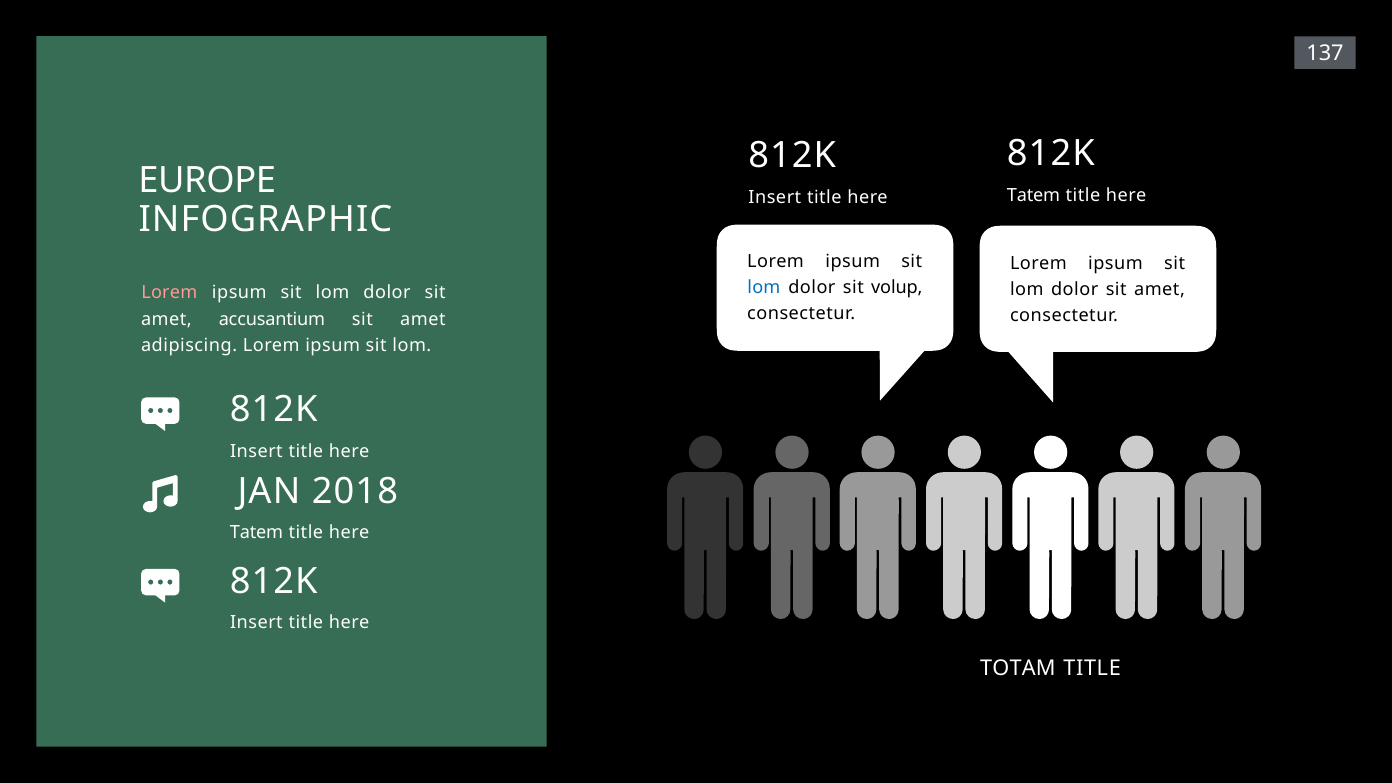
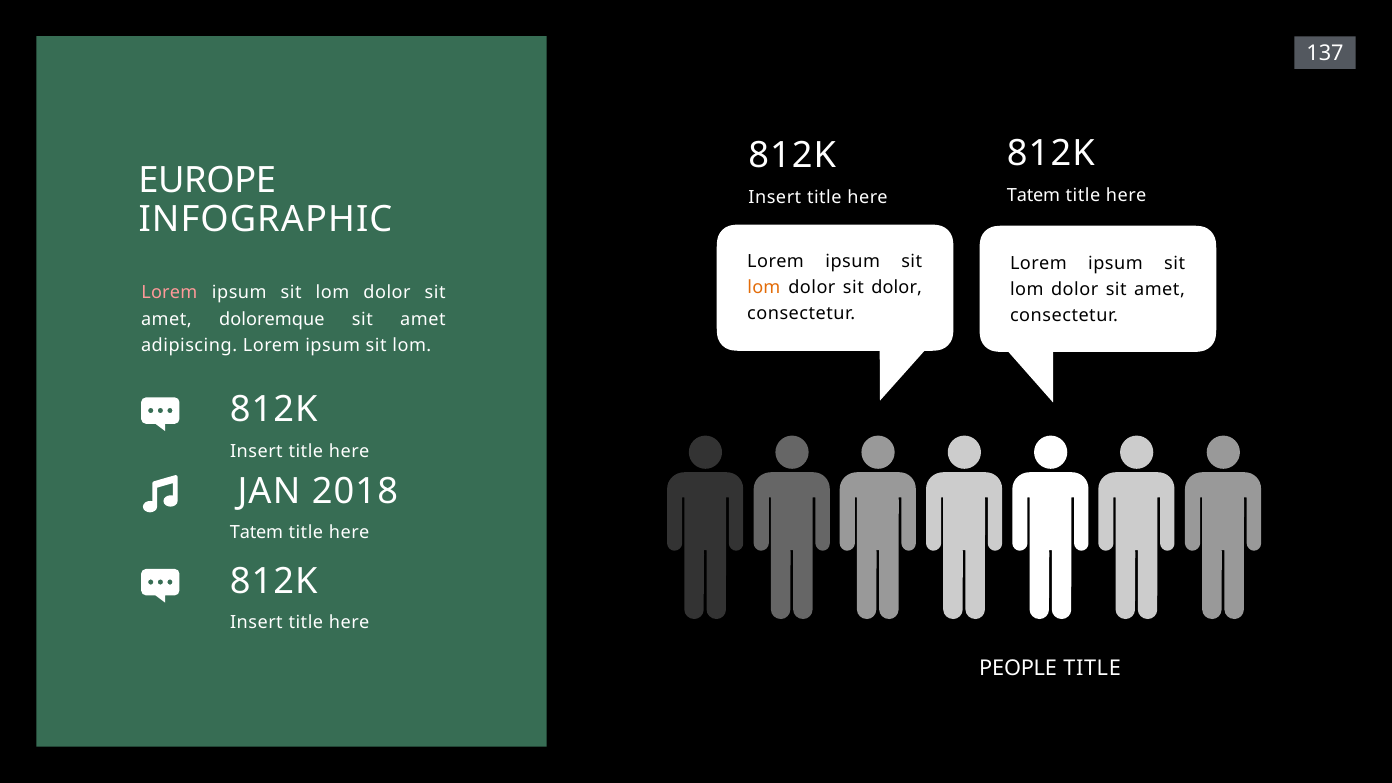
lom colour: blue -> orange (764, 287)
sit volup: volup -> dolor (897, 287)
accusantium: accusantium -> doloremque (272, 319)
TOTAM: TOTAM -> PEOPLE (1018, 668)
